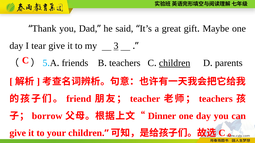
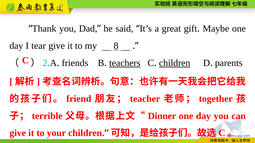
3: 3 -> 8 (116, 46)
5: 5 -> 2 (45, 63)
teachers underline: none -> present (125, 63)
teachers: teachers -> together (216, 99)
borrow: borrow -> terrible (47, 116)
